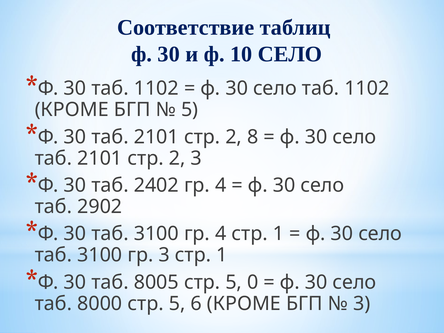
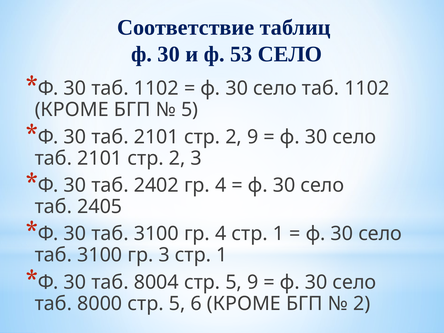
10: 10 -> 53 (241, 54)
2 8: 8 -> 9 (253, 137)
2902: 2902 -> 2405 (100, 207)
8005: 8005 -> 8004 (156, 282)
5 0: 0 -> 9 (253, 282)
3: 3 -> 2 (362, 304)
